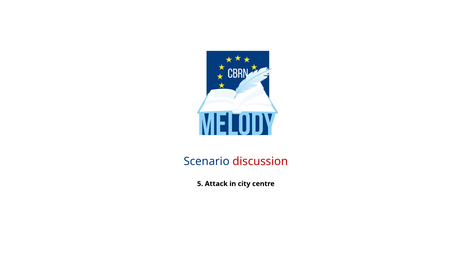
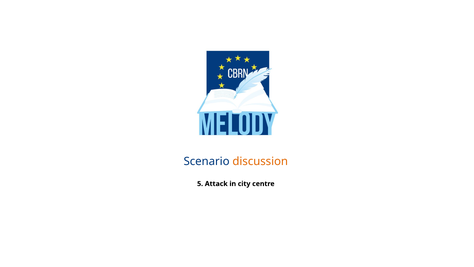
discussion colour: red -> orange (260, 161)
